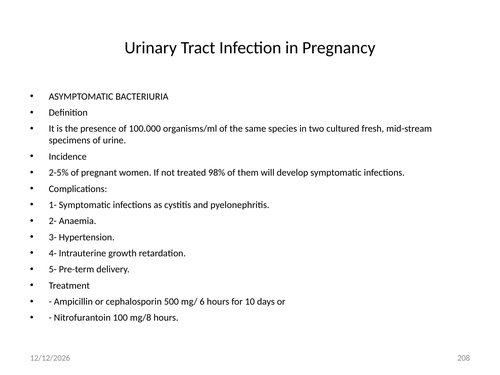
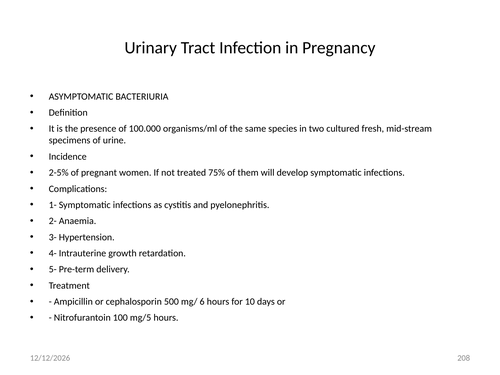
98%: 98% -> 75% (217, 173)
mg/8: mg/8 -> mg/5 (141, 318)
